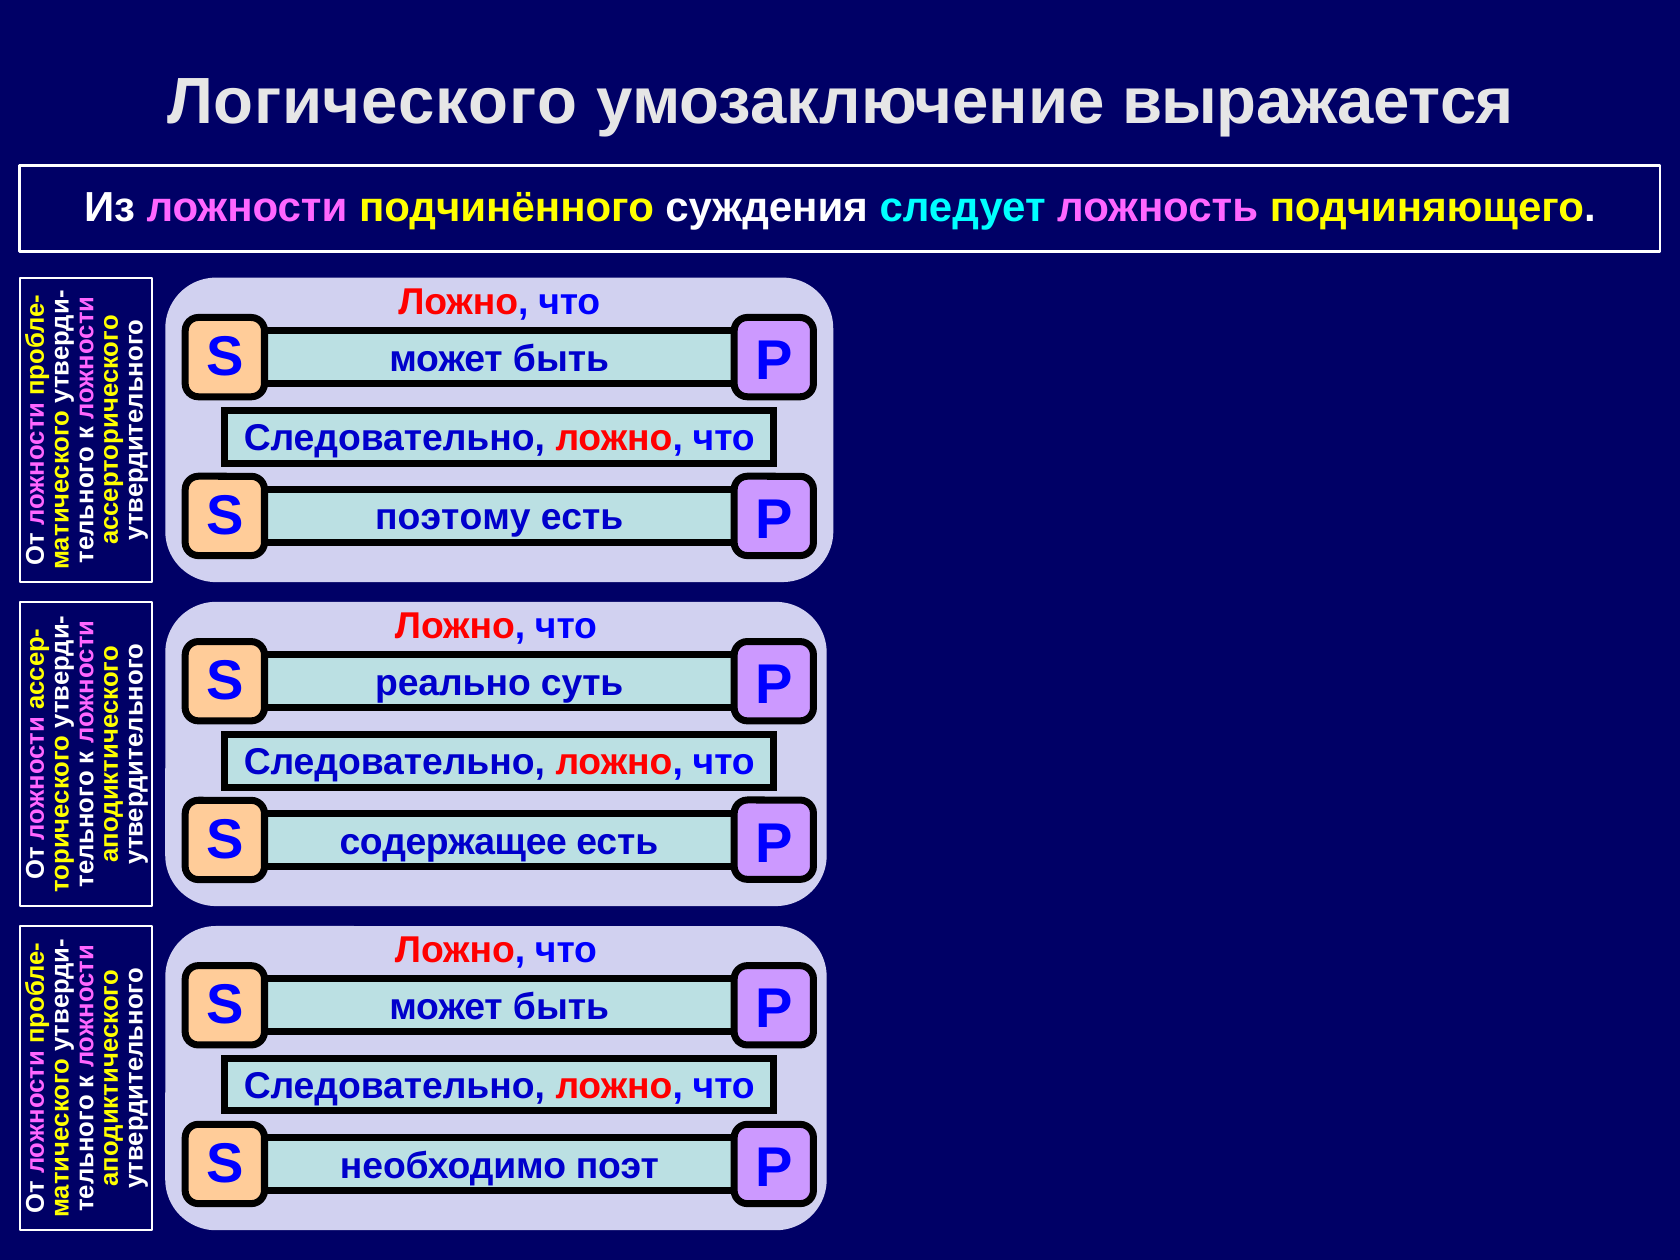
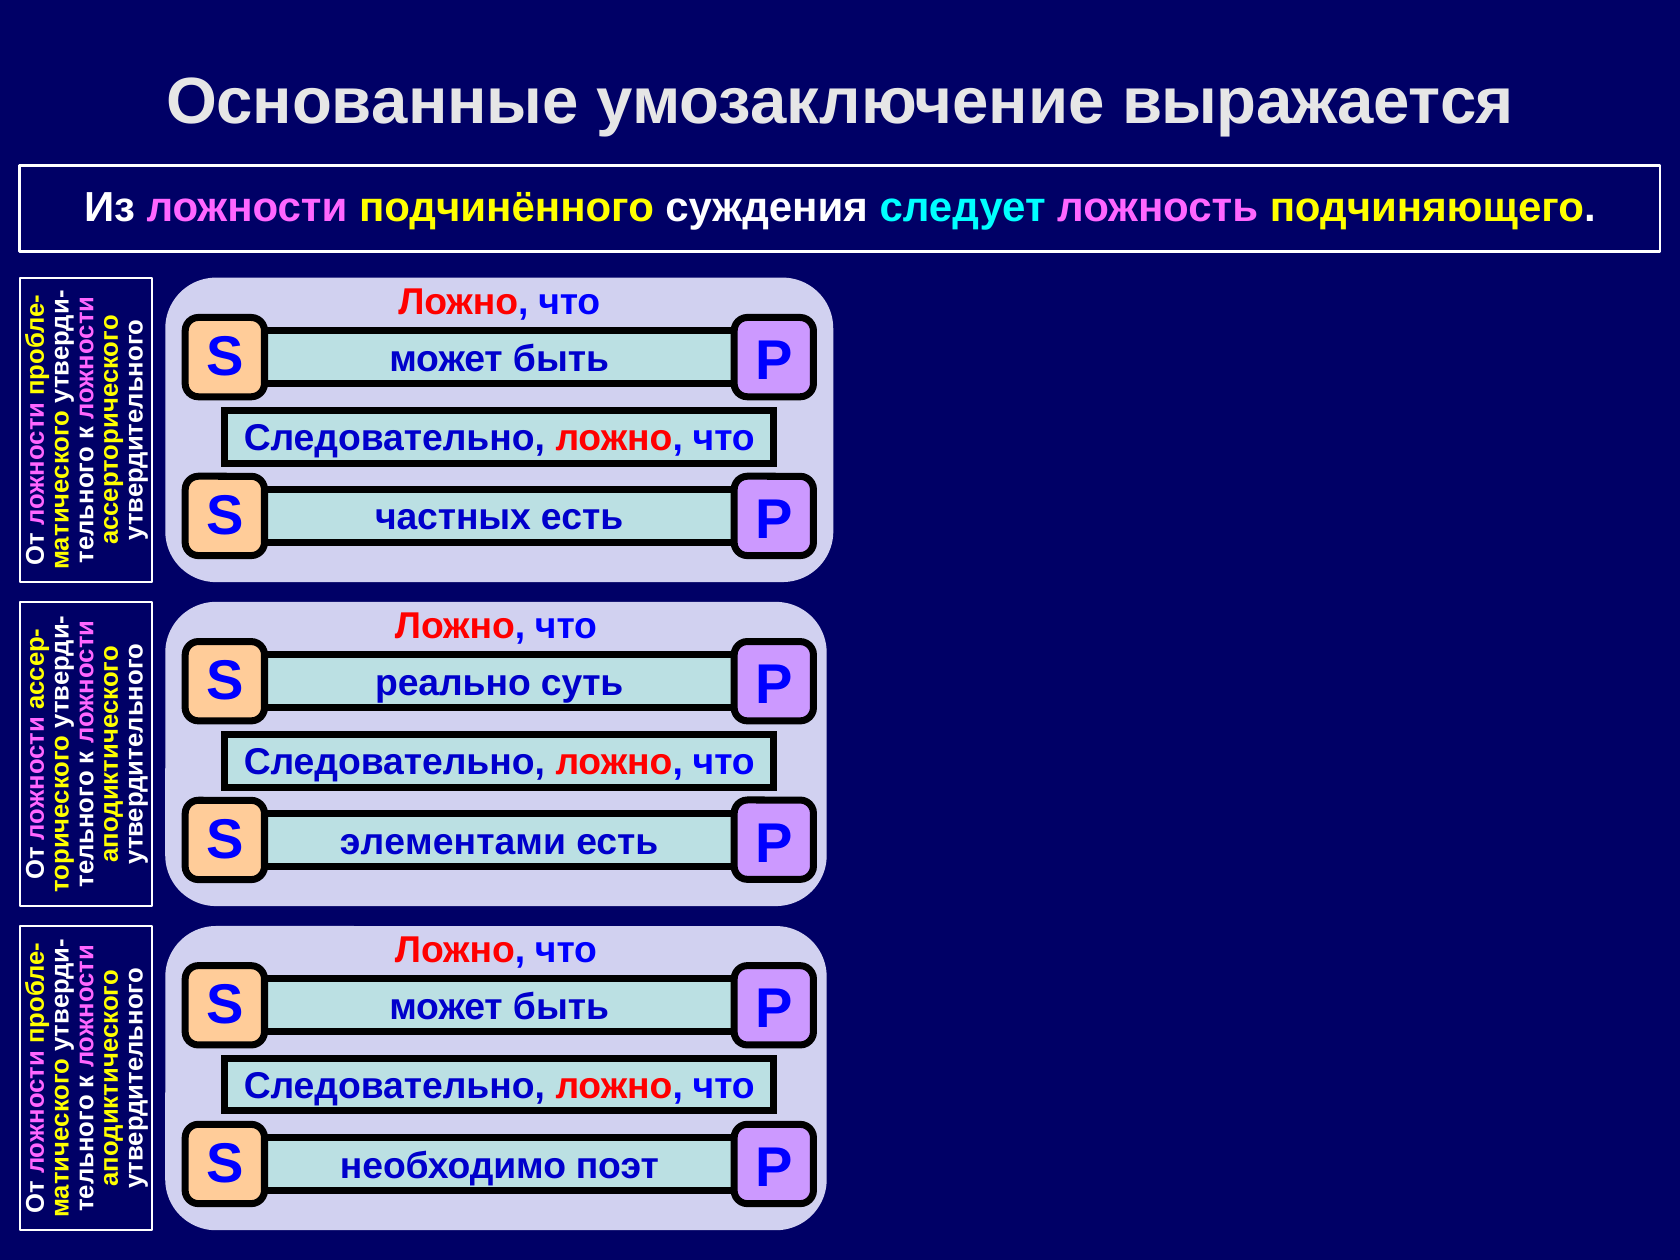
Логического: Логического -> Основанные (372, 102)
поэтому: поэтому -> частных (453, 518)
содержащее: содержащее -> элементами (453, 842)
